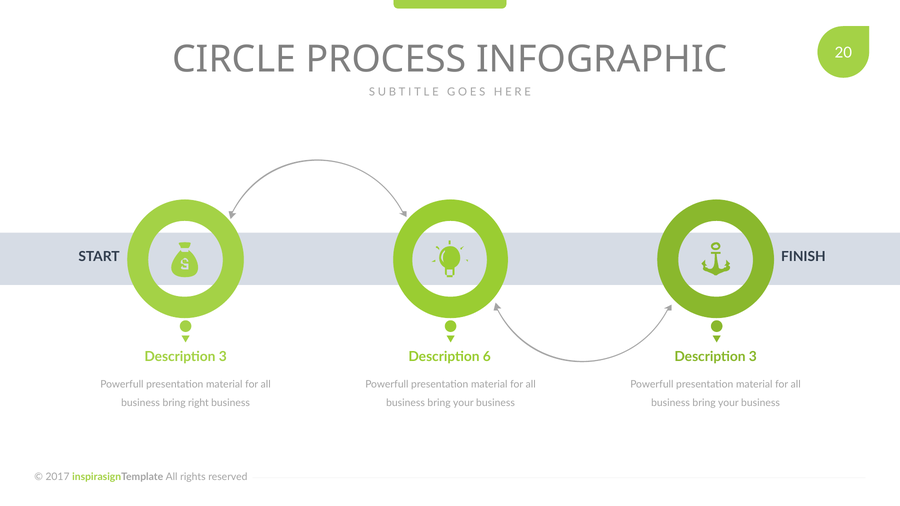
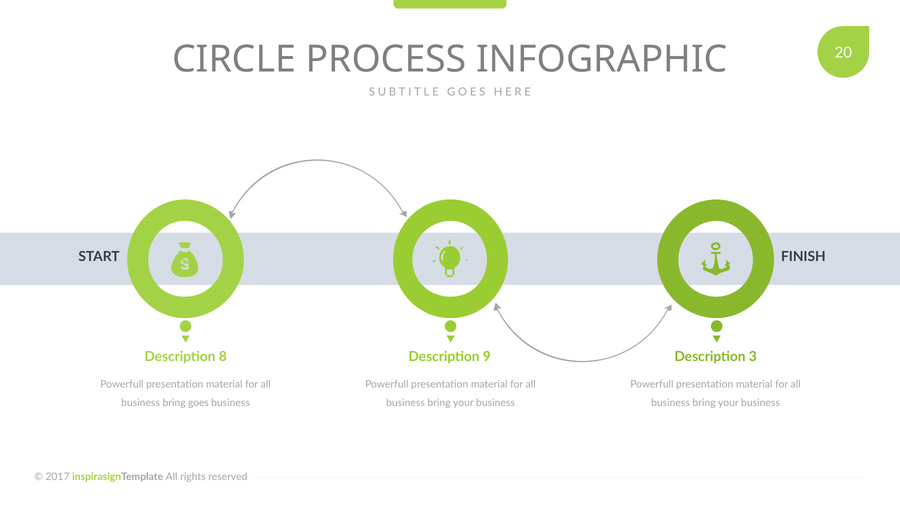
3: 3 -> 8 (223, 357)
6: 6 -> 9 (487, 357)
right: right -> goes (198, 403)
